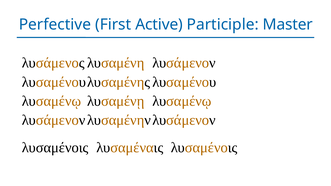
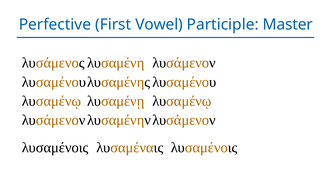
Active: Active -> Vowel (159, 25)
